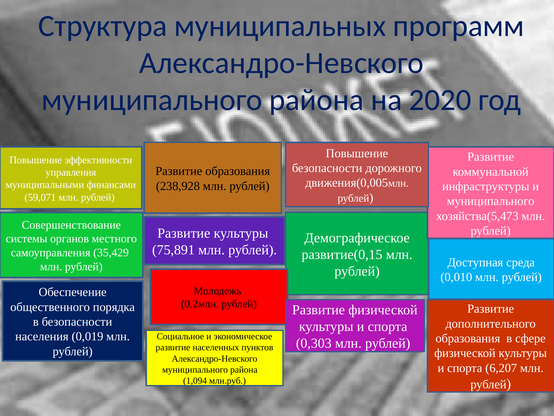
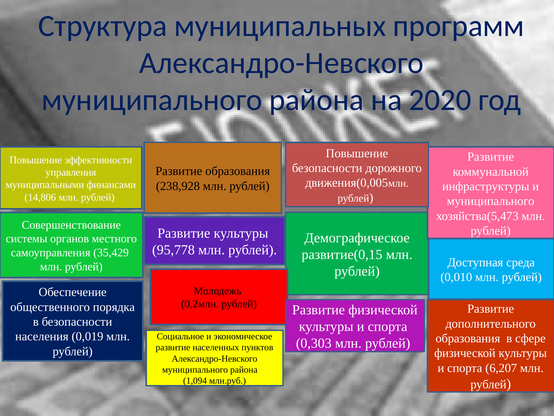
59,071: 59,071 -> 14,806 (40, 197)
75,891: 75,891 -> 95,778 (173, 250)
